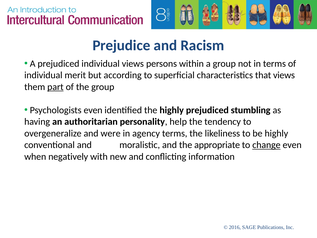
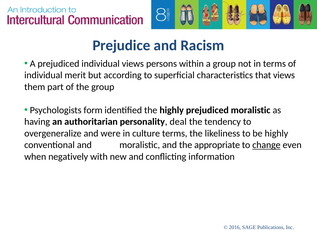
part underline: present -> none (55, 87)
Psychologists even: even -> form (93, 110)
prejudiced stumbling: stumbling -> moralistic (251, 110)
help: help -> deal (178, 122)
agency: agency -> culture (146, 133)
